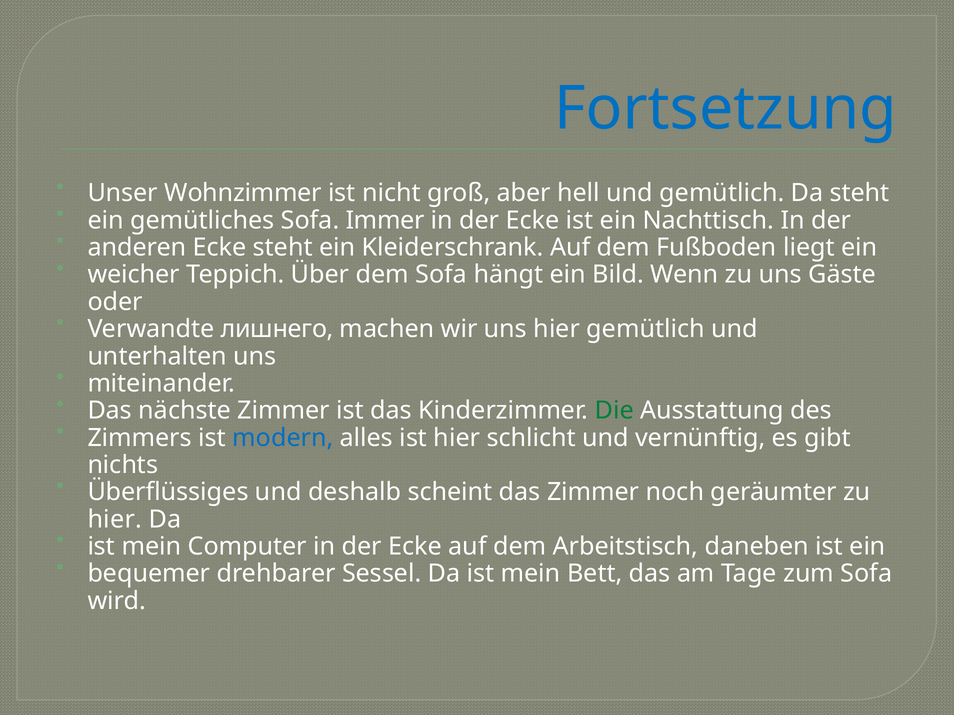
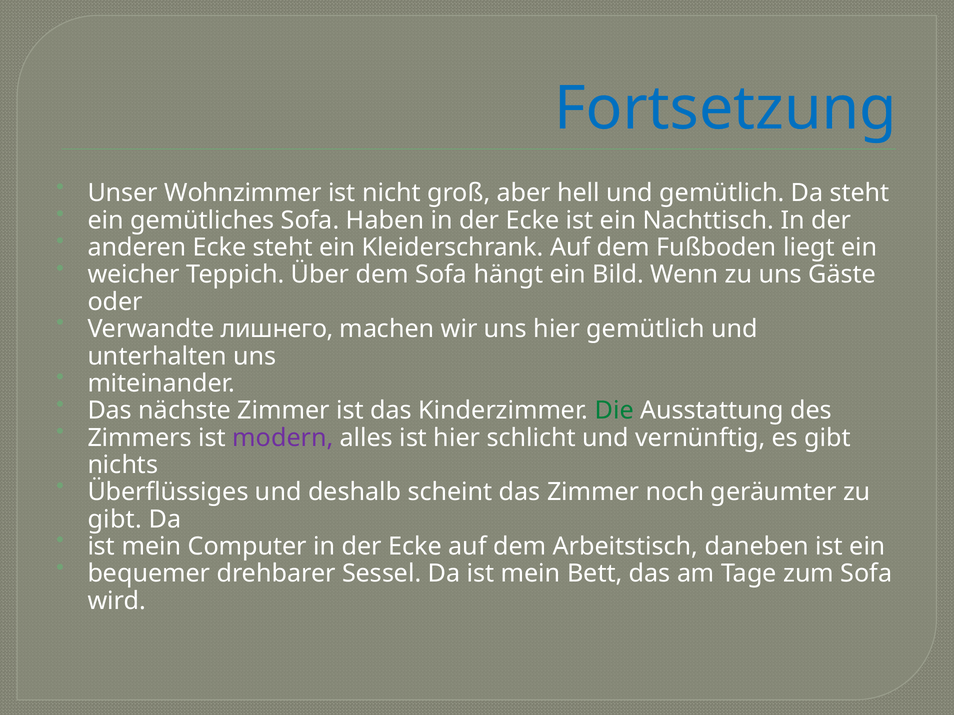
Immer: Immer -> Haben (385, 221)
modern colour: blue -> purple (283, 438)
hier: hier -> gibt (115, 520)
